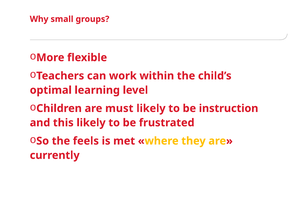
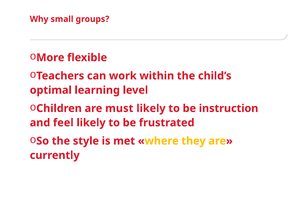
this: this -> feel (63, 123)
feels: feels -> style (86, 141)
